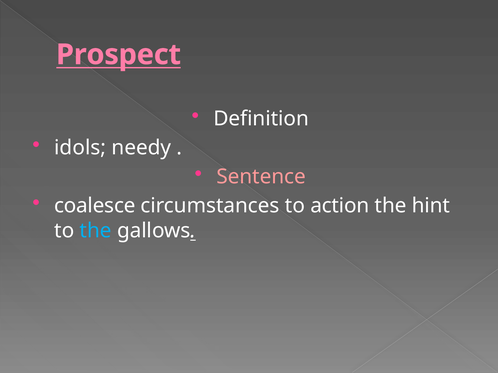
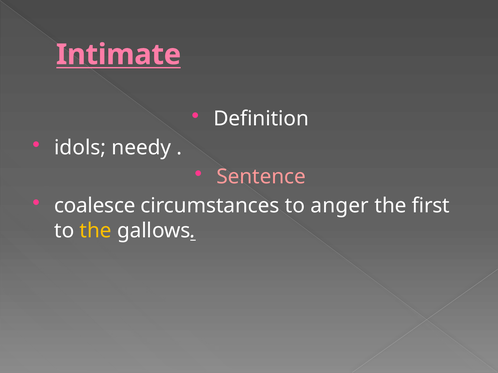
Prospect: Prospect -> Intimate (119, 55)
action: action -> anger (340, 206)
hint: hint -> first (431, 206)
the colour: light blue -> yellow (96, 231)
